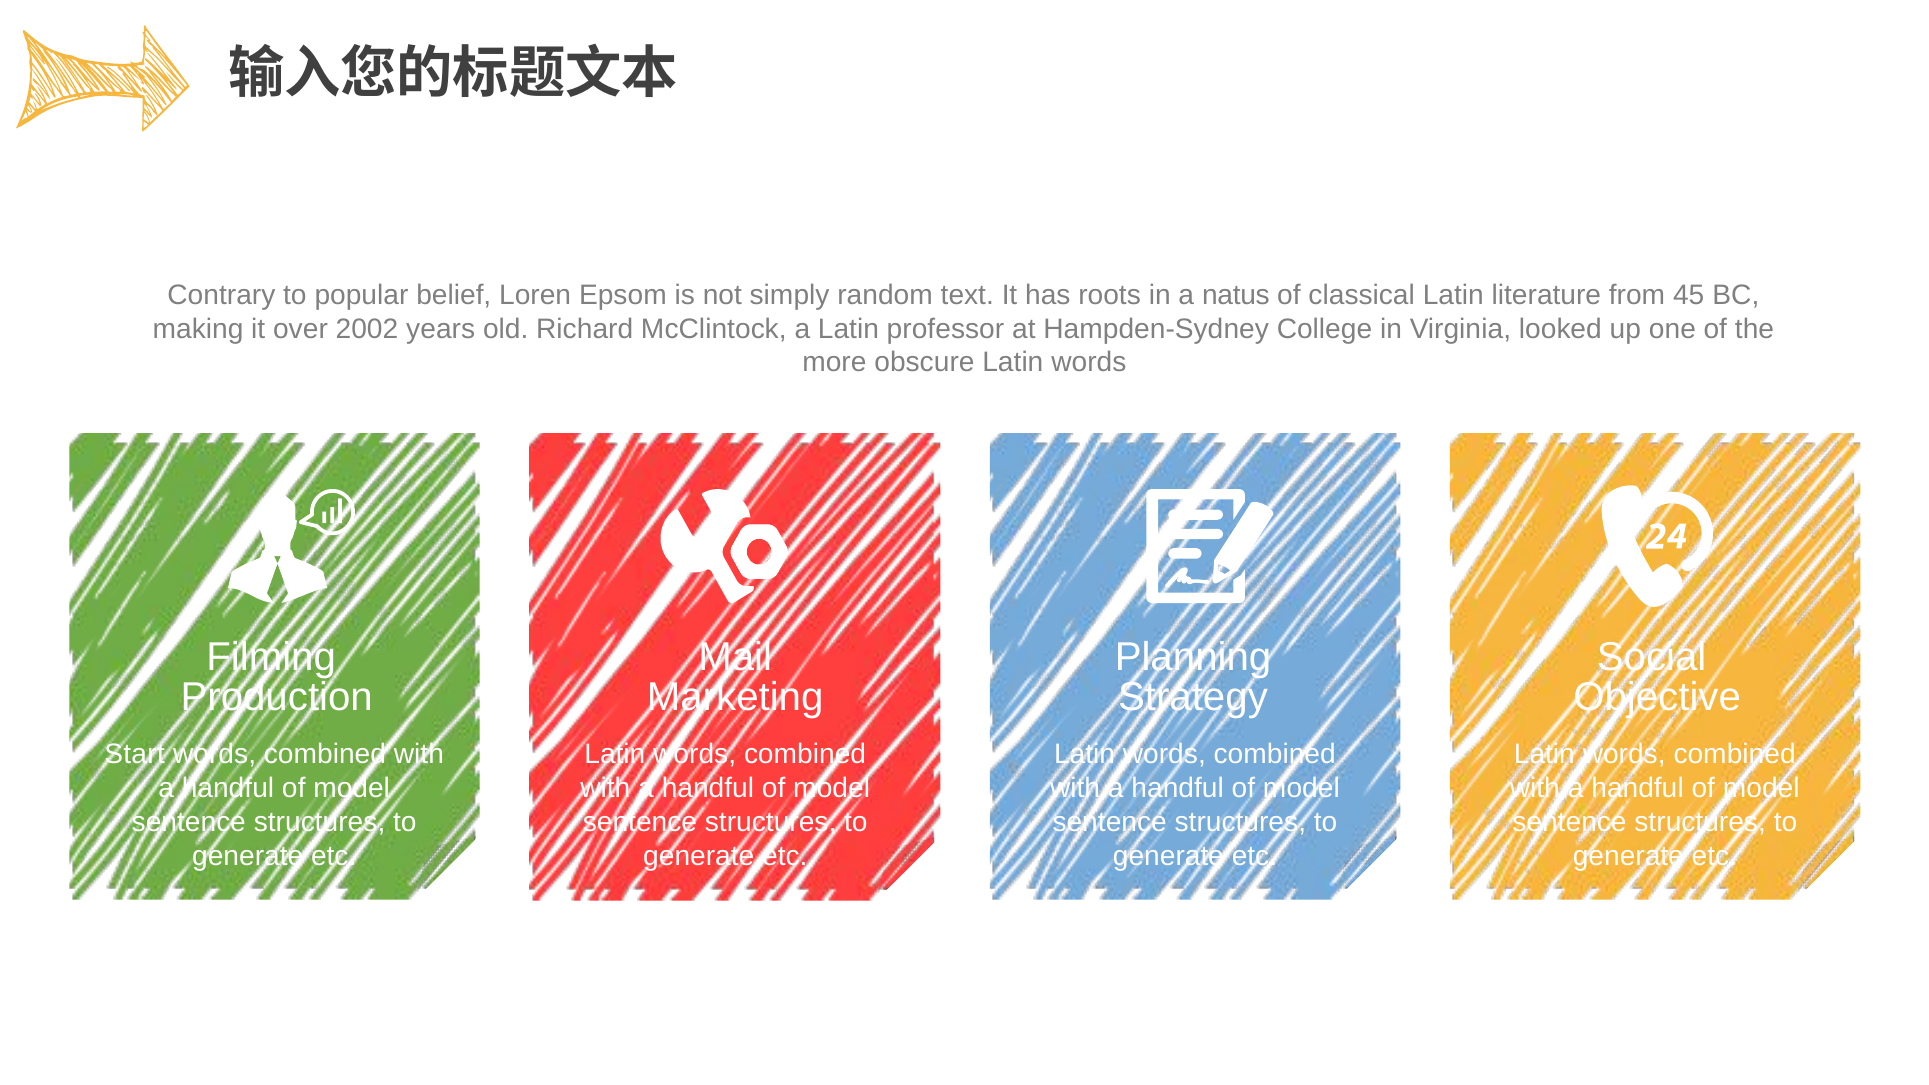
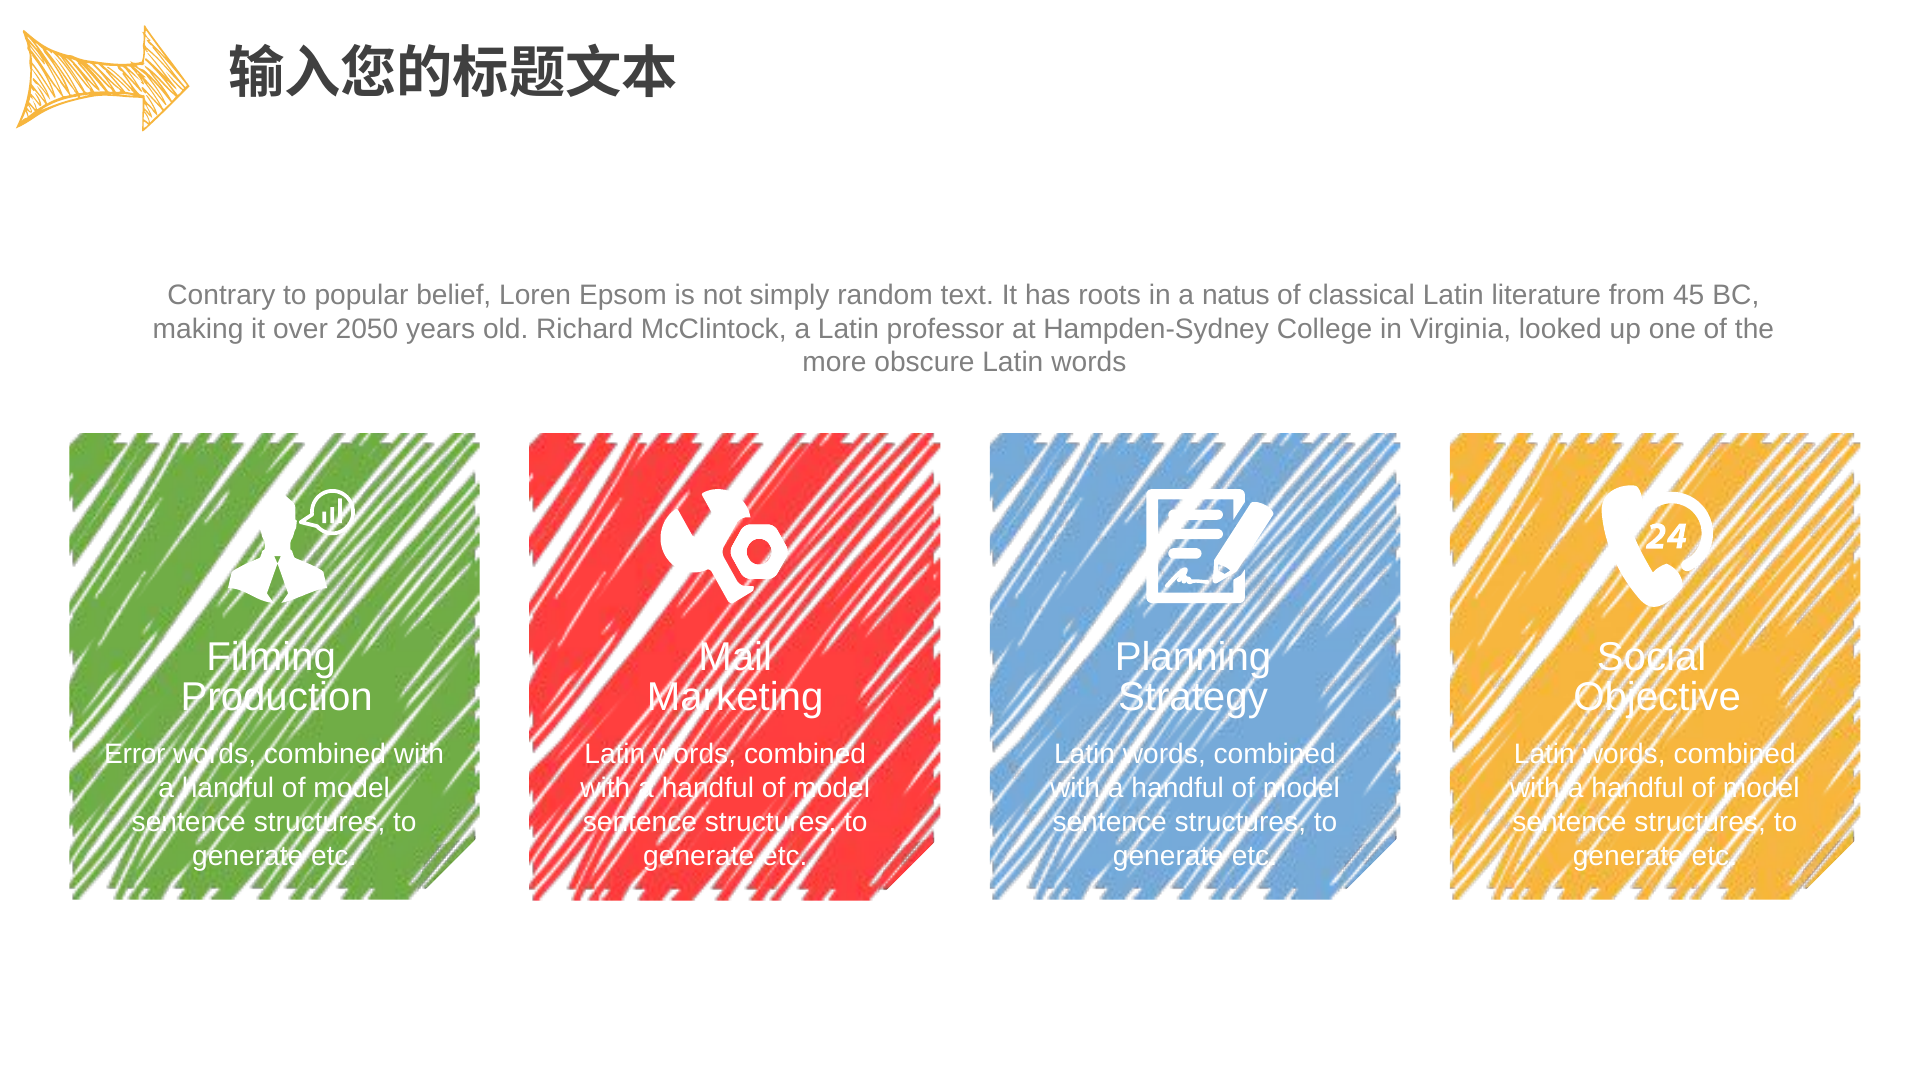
2002: 2002 -> 2050 (367, 329)
Start: Start -> Error (135, 755)
